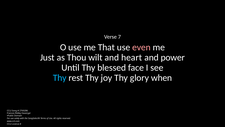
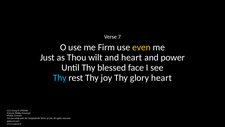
That: That -> Firm (106, 47)
even colour: pink -> yellow (141, 47)
glory when: when -> heart (161, 77)
